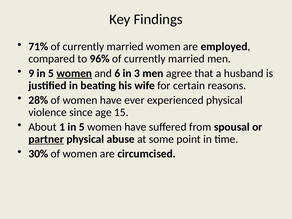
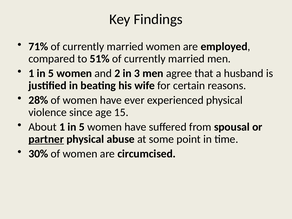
96%: 96% -> 51% (100, 59)
9: 9 -> 1 (31, 73)
women underline: present -> none (74, 73)
6: 6 -> 2 (117, 73)
